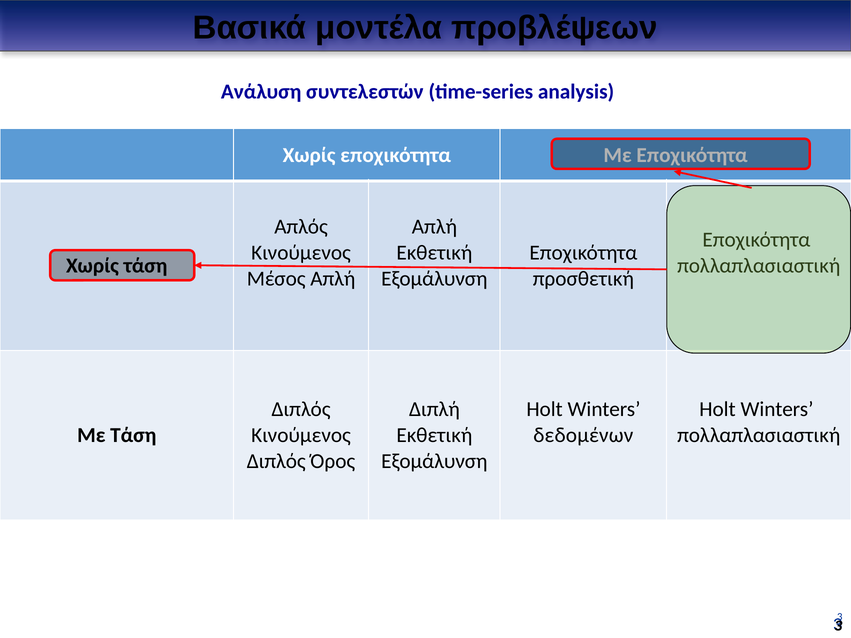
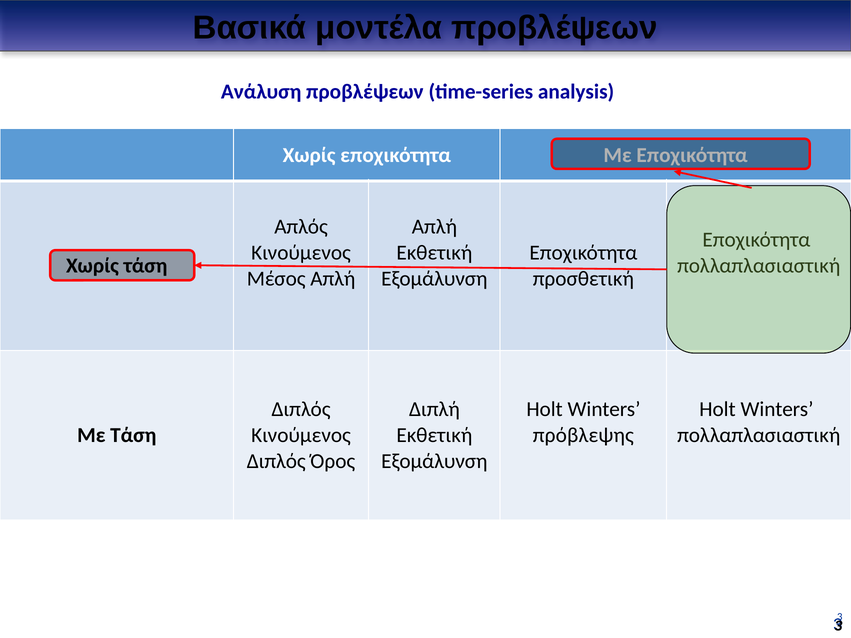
Ανάλυση συντελεστών: συντελεστών -> προβλέψεων (365, 92)
δεδομένων: δεδομένων -> πρόβλεψης (583, 436)
